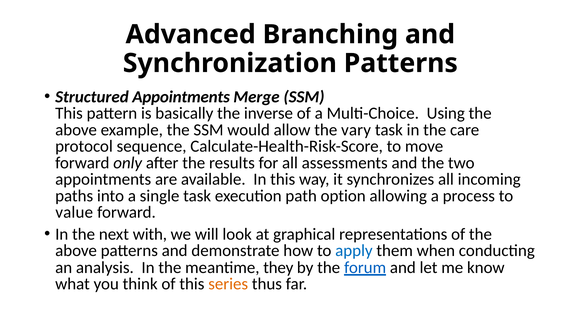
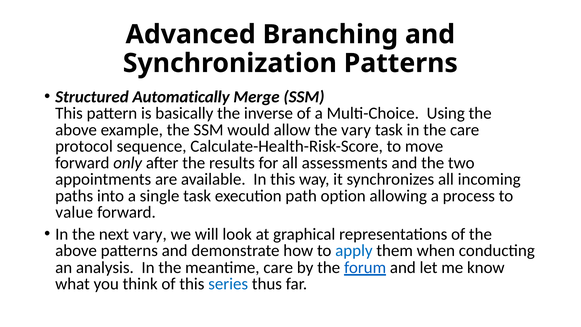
Structured Appointments: Appointments -> Automatically (181, 97)
next with: with -> vary (150, 234)
meantime they: they -> care (278, 267)
series colour: orange -> blue (228, 284)
